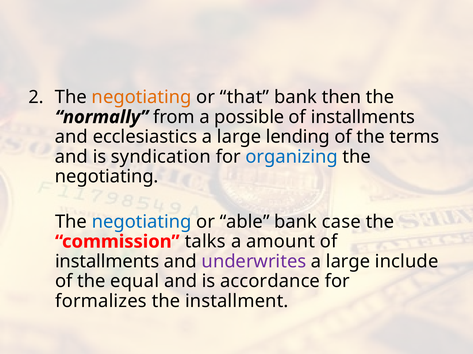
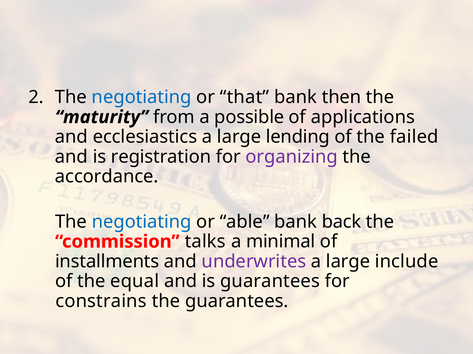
negotiating colour: orange -> blue (142, 97)
normally: normally -> maturity (102, 117)
installments: installments -> applications (363, 117)
terms: terms -> failed (414, 137)
syndication: syndication -> registration (161, 157)
organizing colour: blue -> purple (292, 157)
negotiating: negotiating -> accordance (107, 177)
case: case -> back (342, 222)
amount: amount -> minimal (281, 242)
is accordance: accordance -> guarantees (270, 282)
formalizes: formalizes -> constrains (101, 302)
the installment: installment -> guarantees (237, 302)
